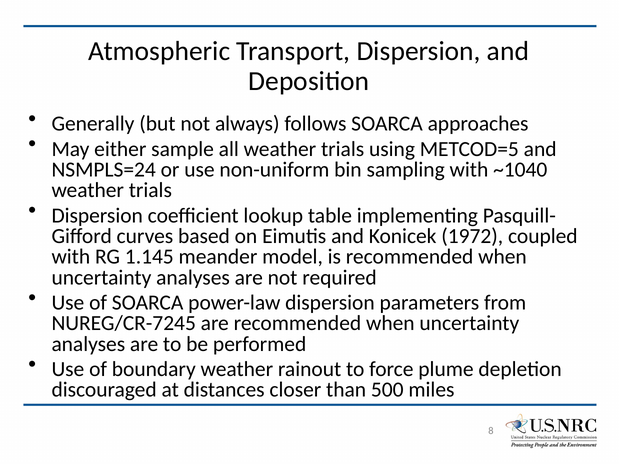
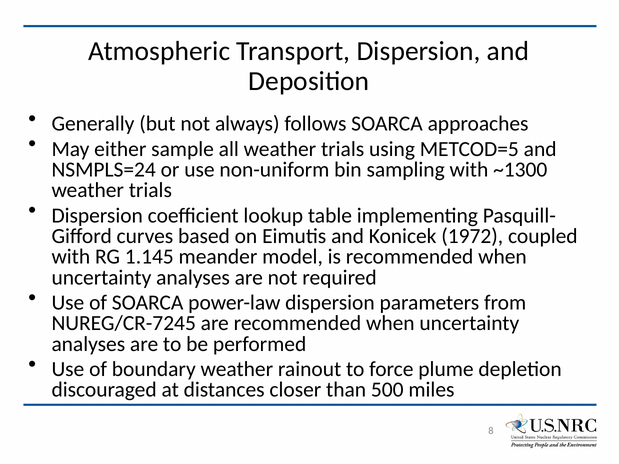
~1040: ~1040 -> ~1300 (520, 170)
